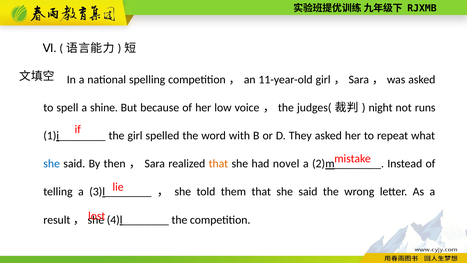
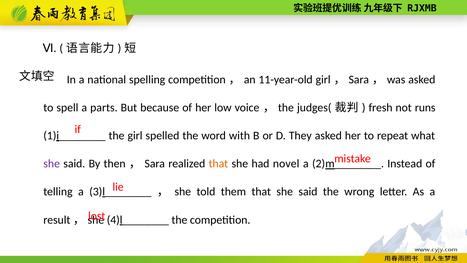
shine: shine -> parts (104, 107)
night: night -> fresh (381, 107)
she colour: blue -> purple (52, 164)
